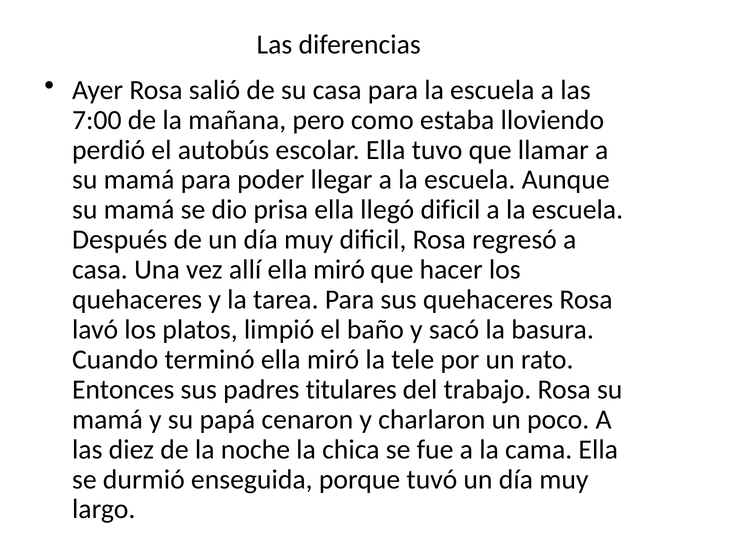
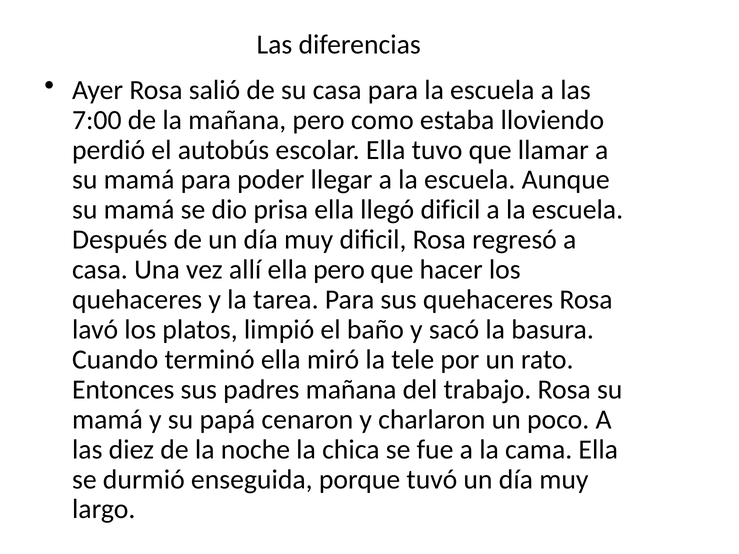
allí ella miró: miró -> pero (339, 270)
padres titulares: titulares -> mañana (351, 390)
